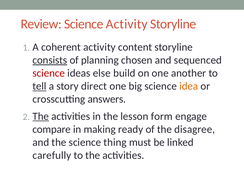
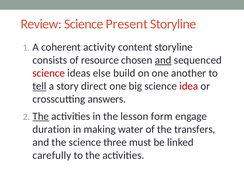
Science Activity: Activity -> Present (127, 24)
consists underline: present -> none (50, 60)
planning: planning -> resource (100, 60)
and underline: none -> present (163, 60)
idea colour: orange -> red (189, 86)
compare: compare -> duration (52, 129)
ready: ready -> water (131, 129)
disagree: disagree -> transfers (195, 129)
thing: thing -> three (115, 142)
